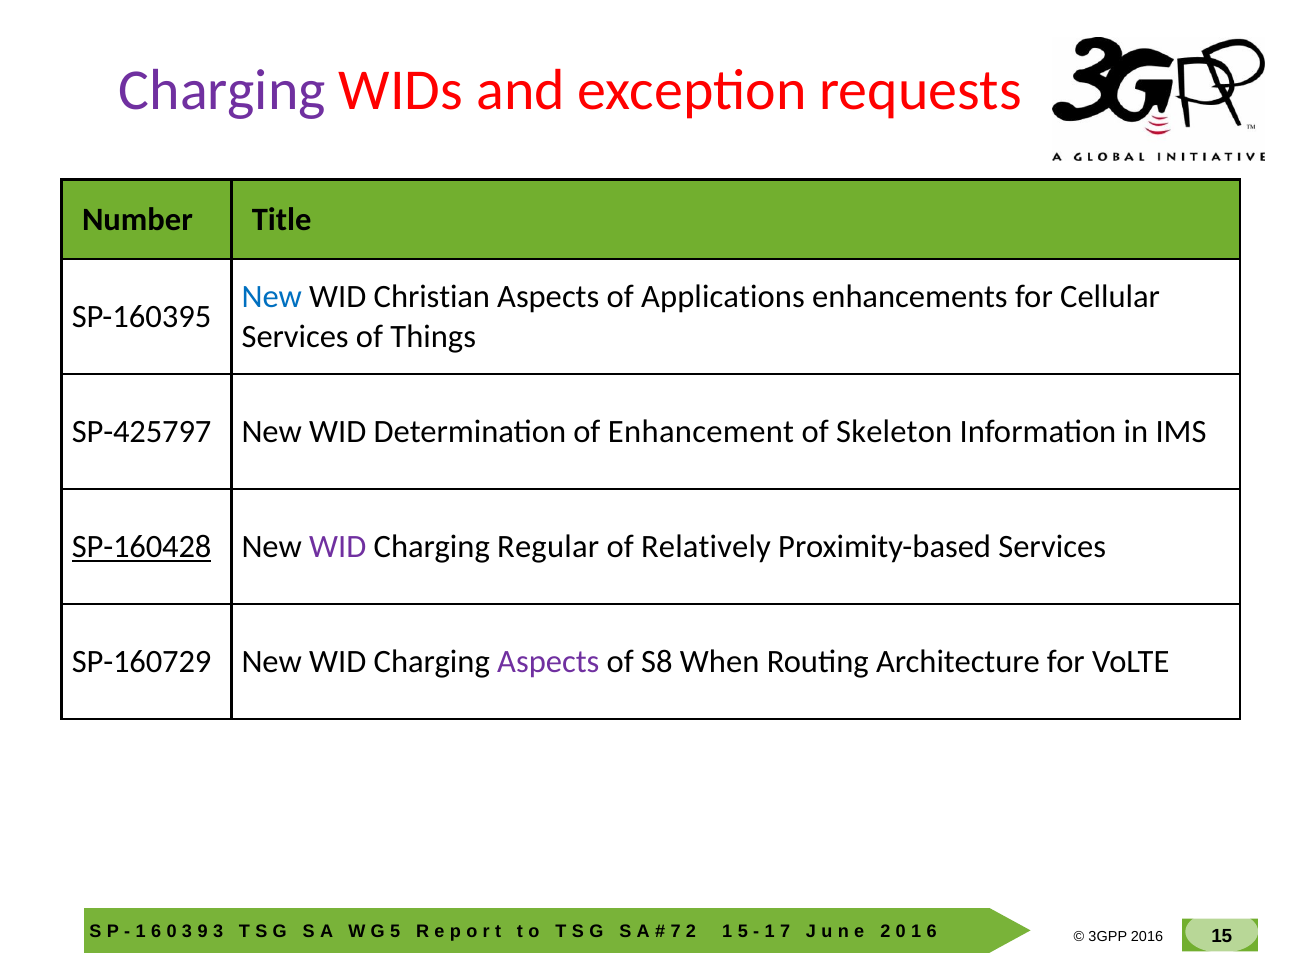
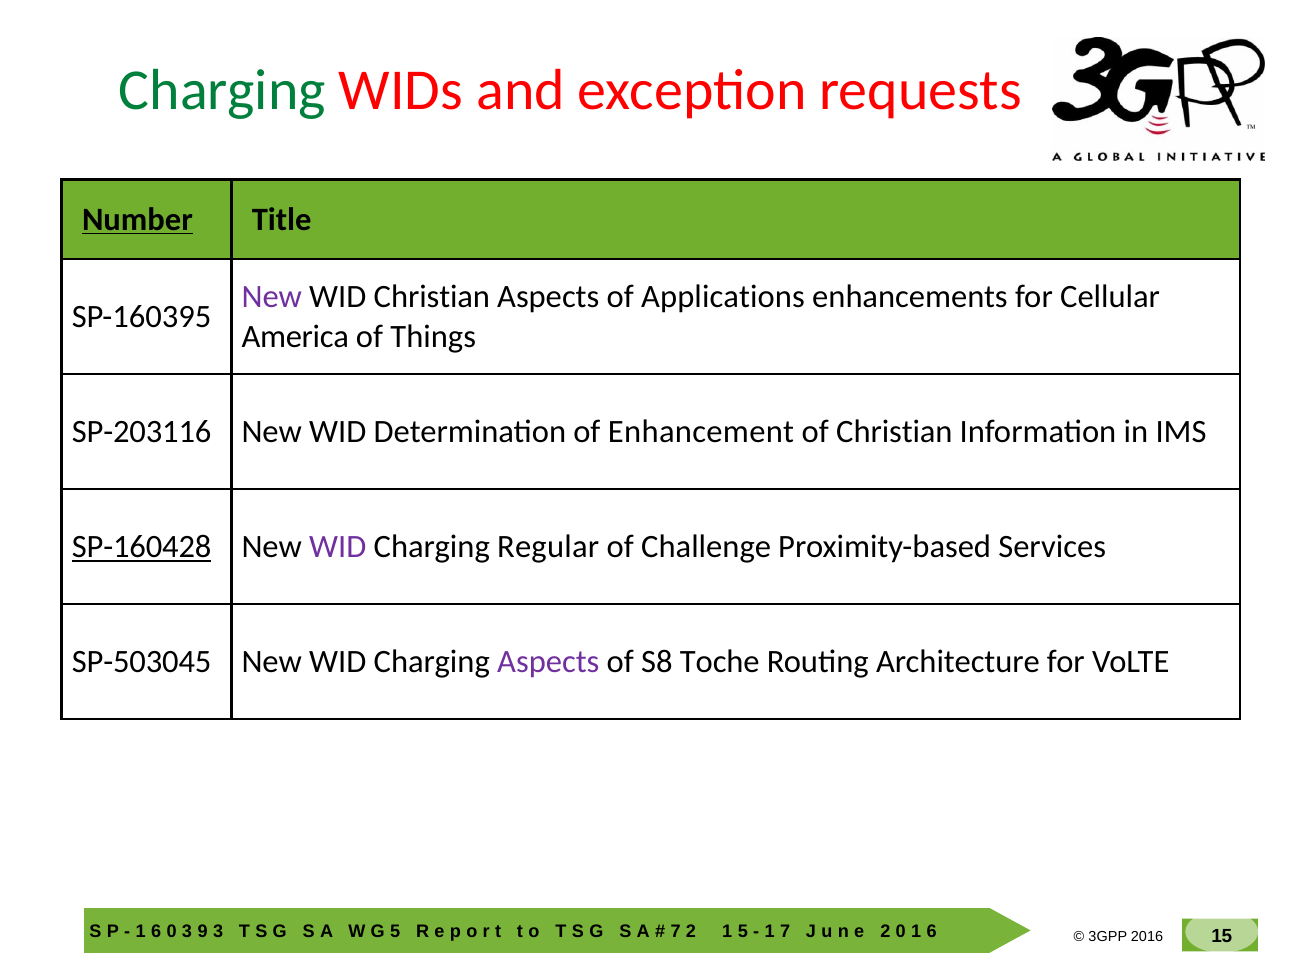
Charging colour: purple -> green (222, 90)
Number underline: none -> present (137, 220)
New colour: blue -> purple (272, 297)
Services: Services -> America (295, 337)
SP-425797: SP-425797 -> SP-203116 (142, 432)
of Skeleton: Skeleton -> Christian (894, 432)
Relatively: Relatively -> Challenge (706, 547)
SP-160729: SP-160729 -> SP-503045 (142, 662)
When: When -> Toche (720, 662)
